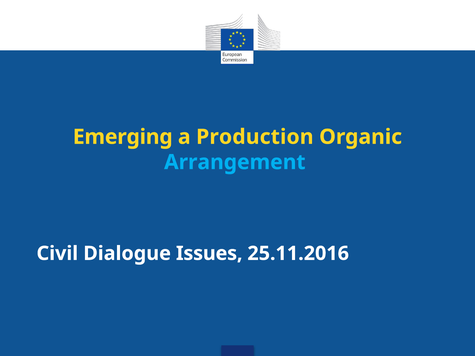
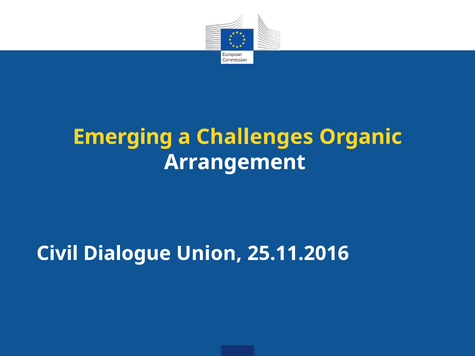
Production: Production -> Challenges (255, 137)
Arrangement colour: light blue -> white (235, 162)
Issues: Issues -> Union (209, 254)
